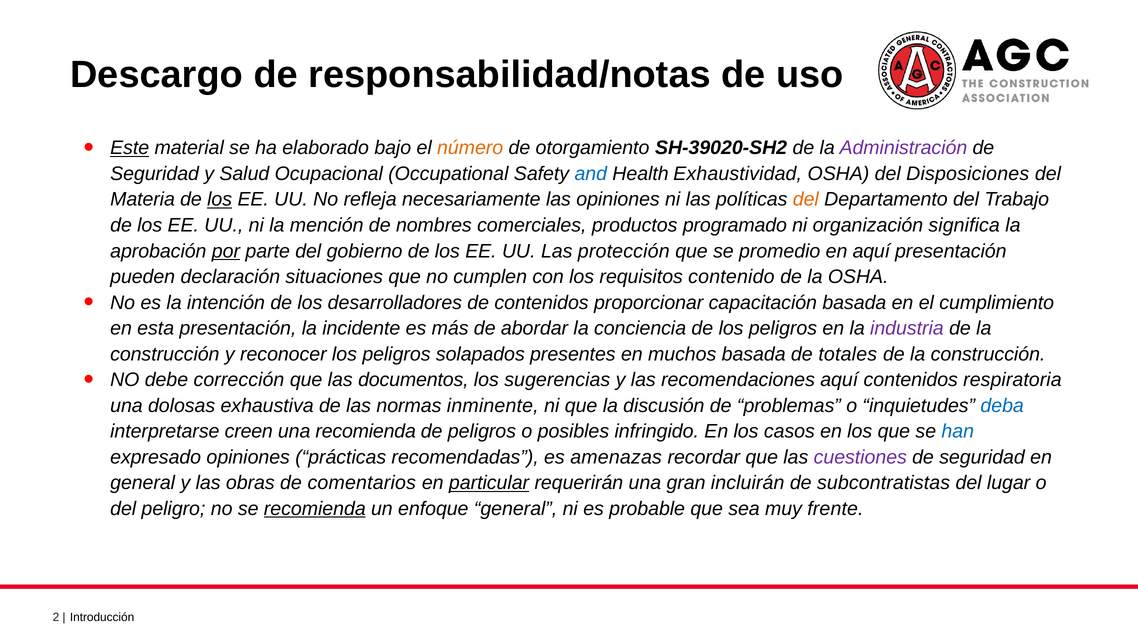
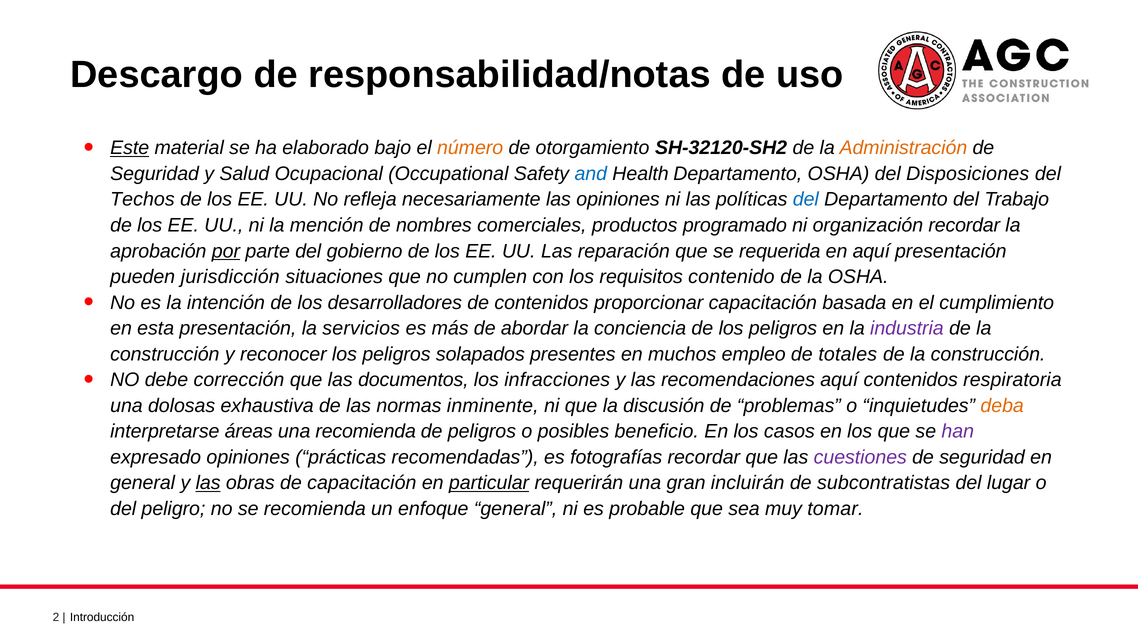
SH-39020-SH2: SH-39020-SH2 -> SH-32120-SH2 (721, 148)
Administración colour: purple -> orange (903, 148)
Health Exhaustividad: Exhaustividad -> Departamento (738, 174)
Materia: Materia -> Techos (142, 200)
los underline: present -> none (220, 200)
del colour: orange -> blue (806, 200)
organización significa: significa -> recordar (964, 225)
protección: protección -> reparación (624, 251)
promedio: promedio -> requerida (780, 251)
declaración: declaración -> jurisdicción (230, 277)
incidente: incidente -> servicios (361, 328)
muchos basada: basada -> empleo (754, 354)
sugerencias: sugerencias -> infracciones (557, 380)
deba colour: blue -> orange (1002, 406)
creen: creen -> áreas (249, 432)
infringido: infringido -> beneficio (657, 432)
han colour: blue -> purple (958, 432)
amenazas: amenazas -> fotografías (616, 457)
las underline: none -> present (208, 483)
de comentarios: comentarios -> capacitación (362, 483)
recomienda underline: present -> none (315, 509)
frente: frente -> tomar (835, 509)
